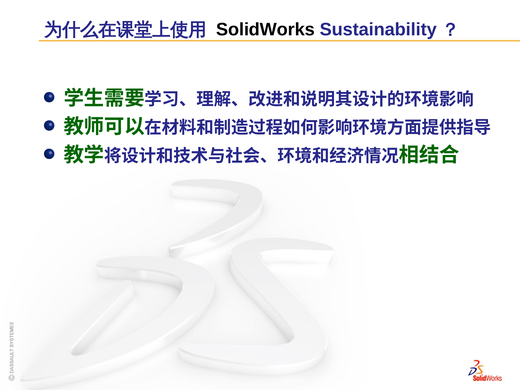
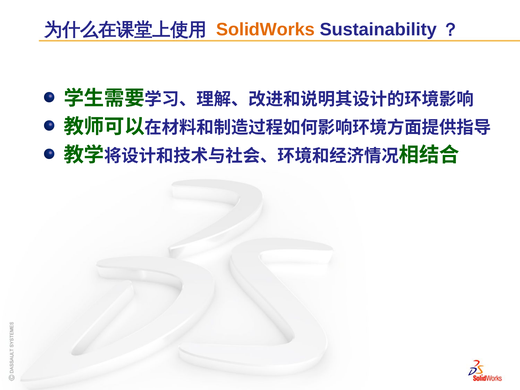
SolidWorks colour: black -> orange (266, 30)
